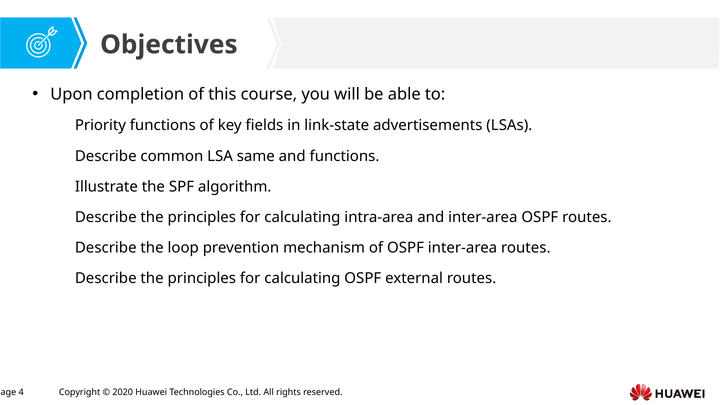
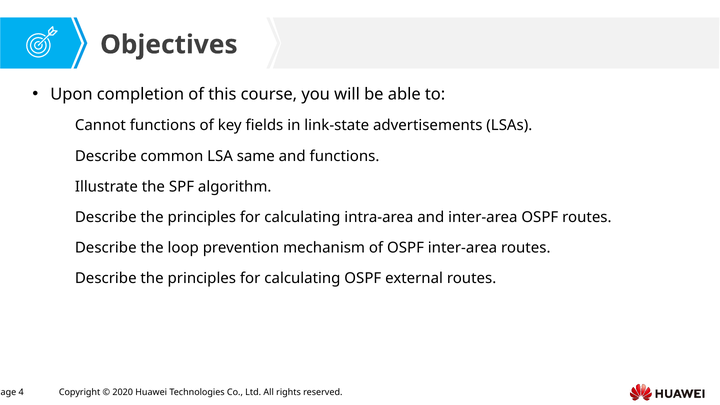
Priority: Priority -> Cannot (100, 126)
